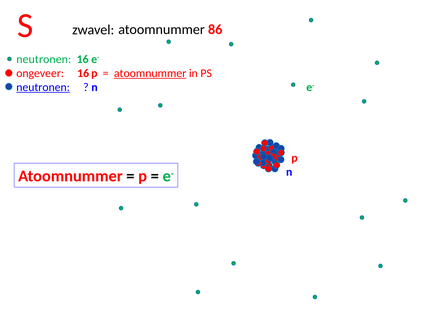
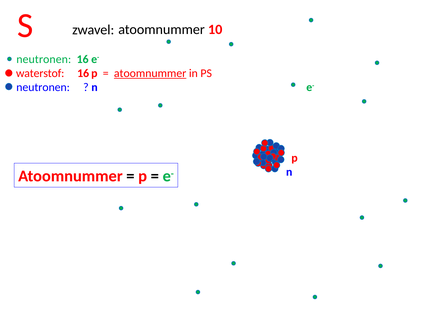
86: 86 -> 10 (215, 30)
ongeveer: ongeveer -> waterstof (40, 73)
neutronen underline: present -> none (43, 87)
